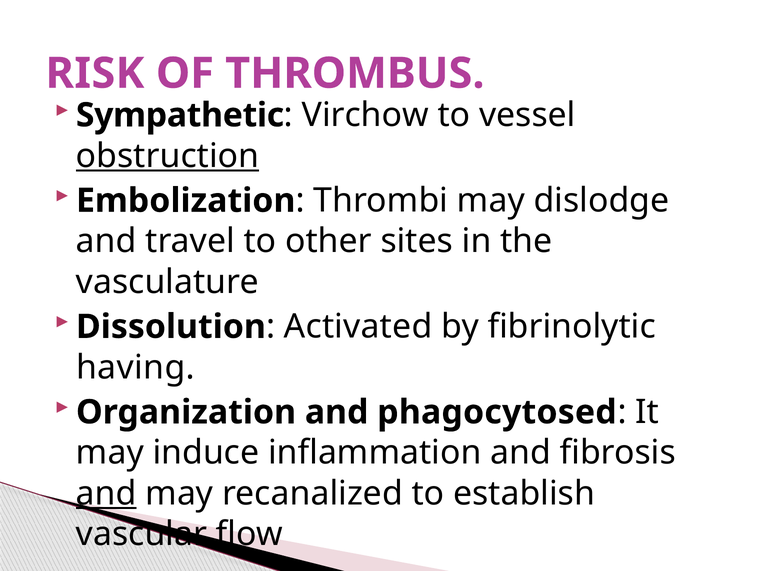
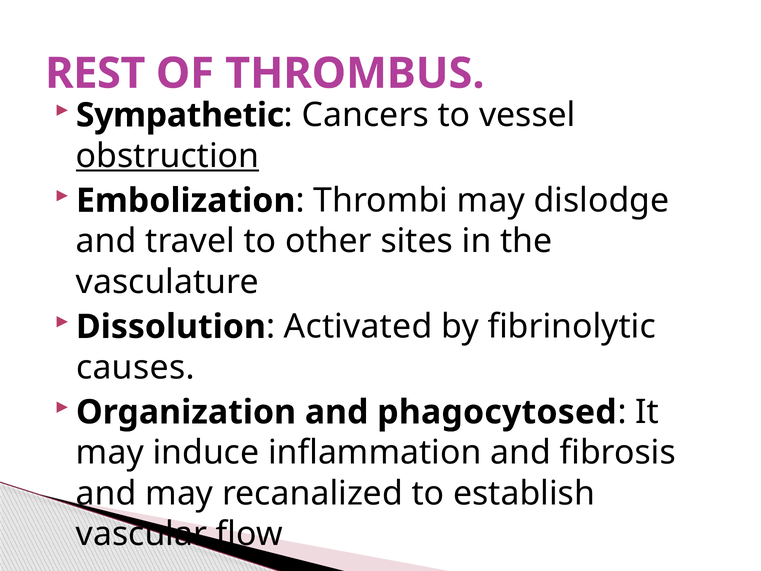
RISK: RISK -> REST (95, 73)
Virchow: Virchow -> Cancers (365, 115)
having: having -> causes (135, 367)
and underline: present -> none (106, 493)
